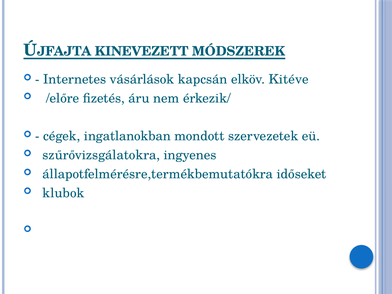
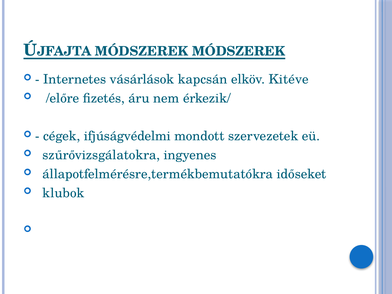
KINEVEZETT: KINEVEZETT -> MÓDSZEREK (142, 51)
ingatlanokban: ingatlanokban -> ifjúságvédelmi (127, 136)
